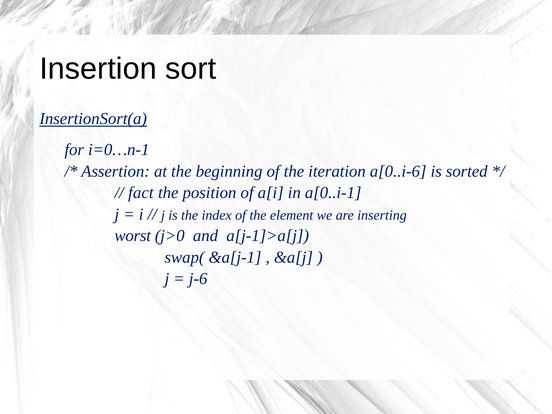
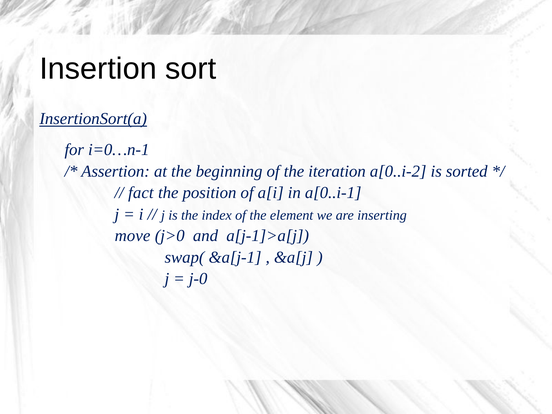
a[0..i-6: a[0..i-6 -> a[0..i-2 (398, 171)
worst: worst -> move (133, 236)
j-6: j-6 -> j-0 (198, 279)
